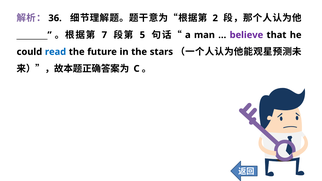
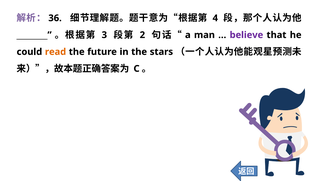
2: 2 -> 4 (215, 18)
7: 7 -> 3 (104, 35)
5: 5 -> 2 (142, 35)
read colour: blue -> orange (56, 52)
